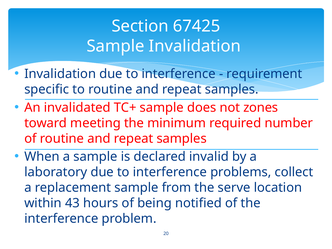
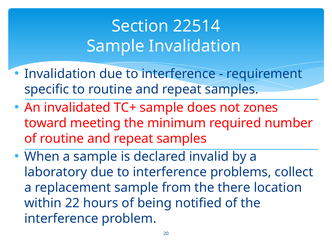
67425: 67425 -> 22514 (197, 26)
serve: serve -> there (234, 188)
43: 43 -> 22 (72, 203)
